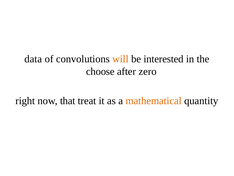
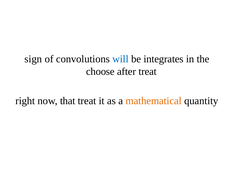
data: data -> sign (33, 59)
will colour: orange -> blue (120, 59)
interested: interested -> integrates (164, 59)
after zero: zero -> treat (148, 71)
